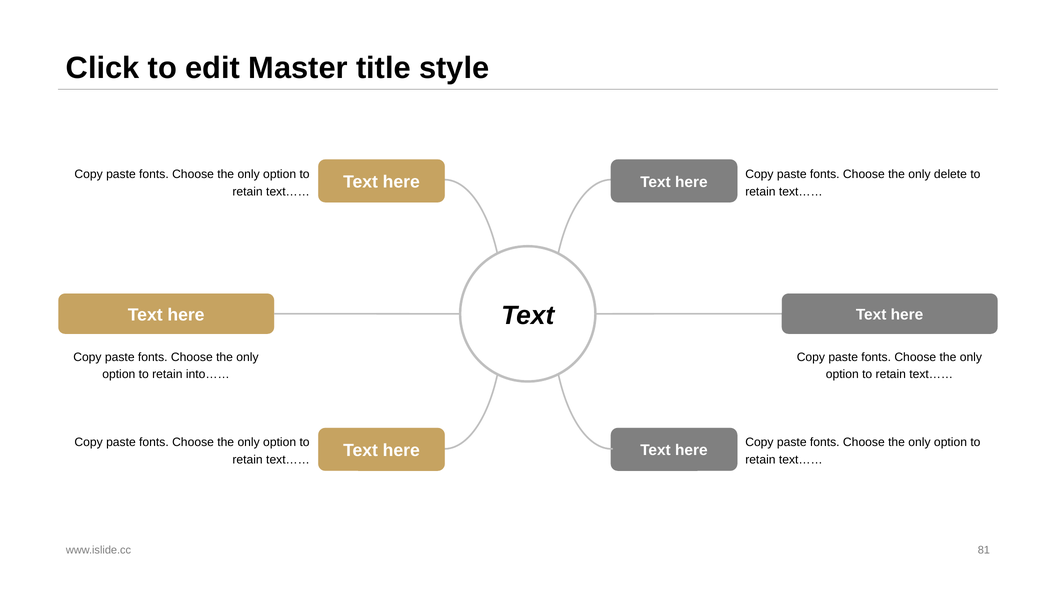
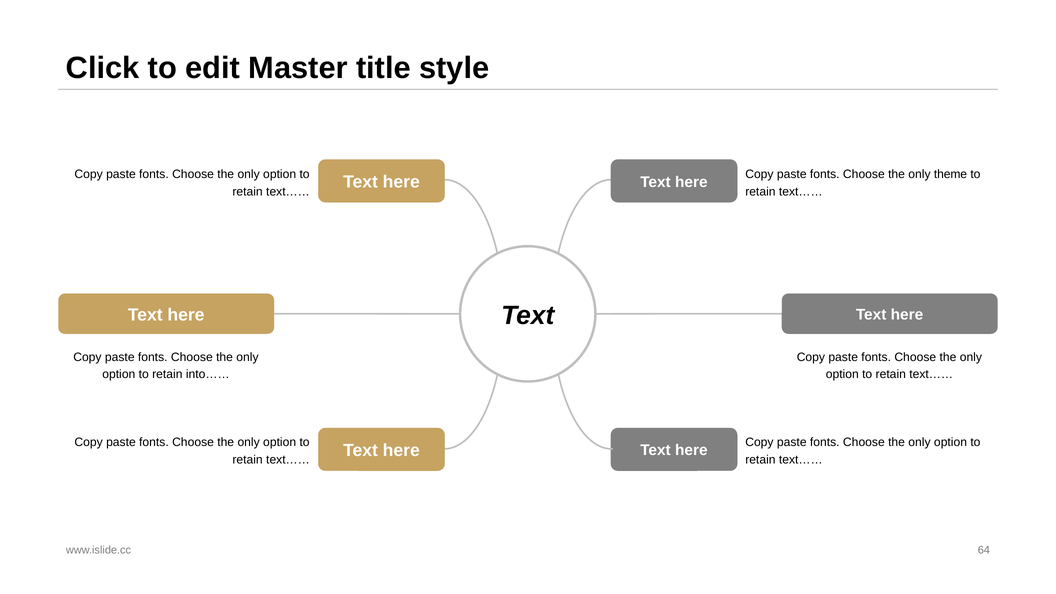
delete: delete -> theme (951, 174)
81: 81 -> 64 (984, 550)
